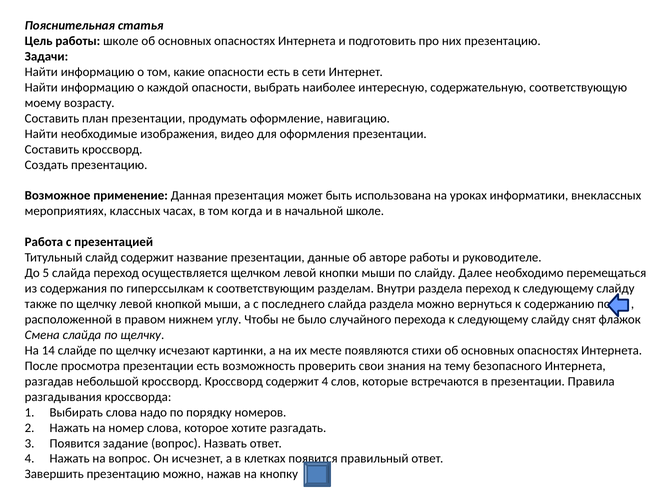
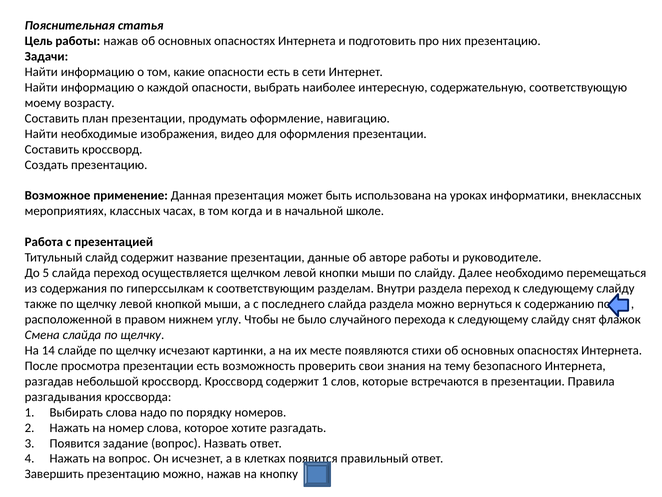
работы школе: школе -> нажав (121, 41)
содержит 4: 4 -> 1 (325, 381)
